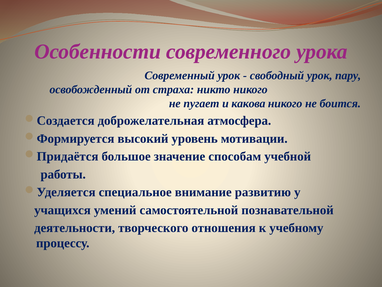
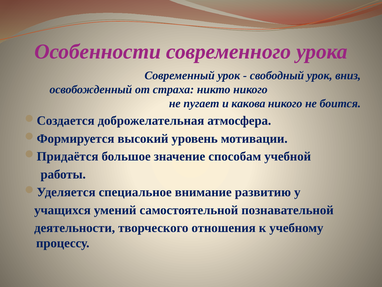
пару: пару -> вниз (348, 75)
